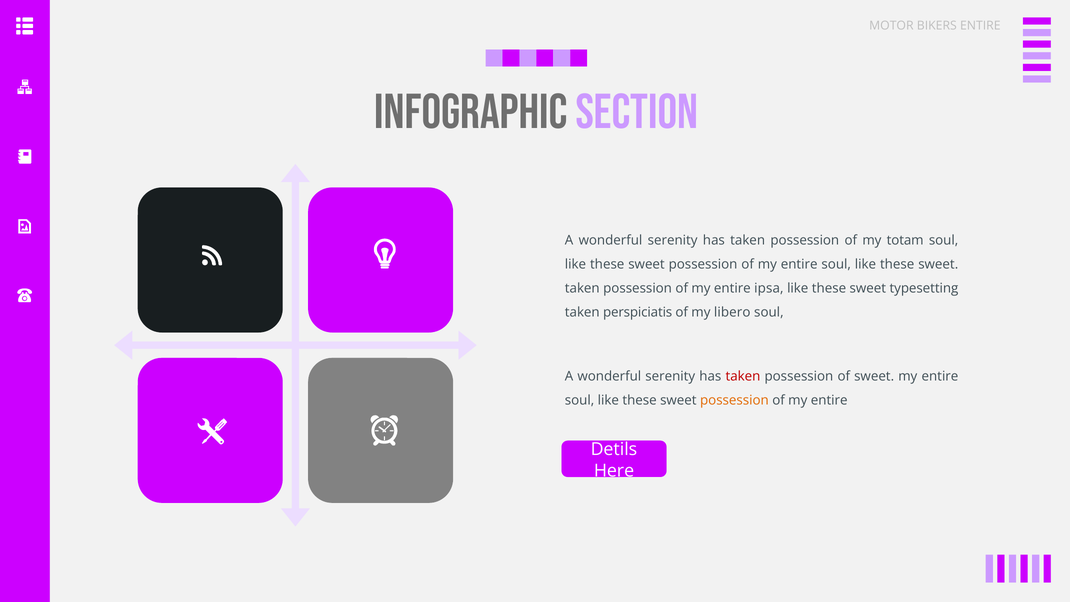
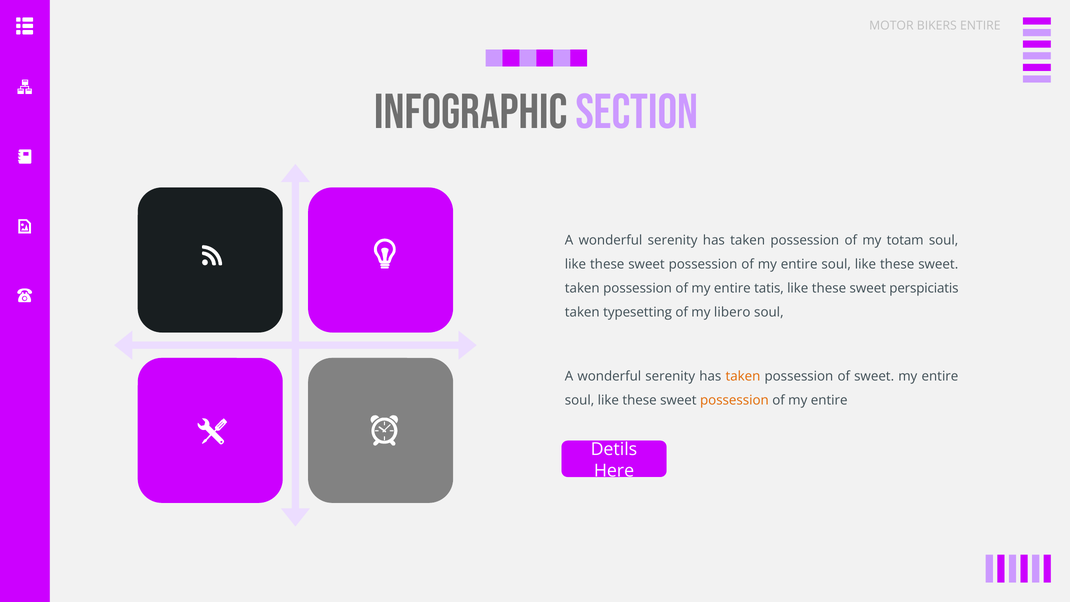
ipsa: ipsa -> tatis (769, 288)
typesetting: typesetting -> perspiciatis (924, 288)
perspiciatis: perspiciatis -> typesetting (638, 312)
taken colour: red -> orange (743, 376)
